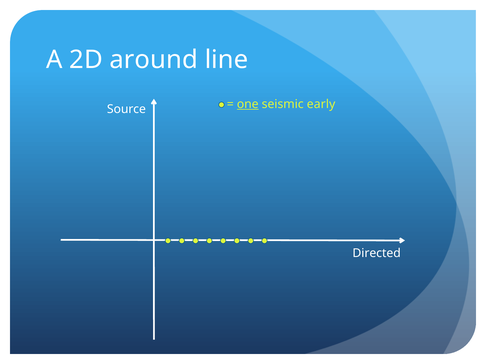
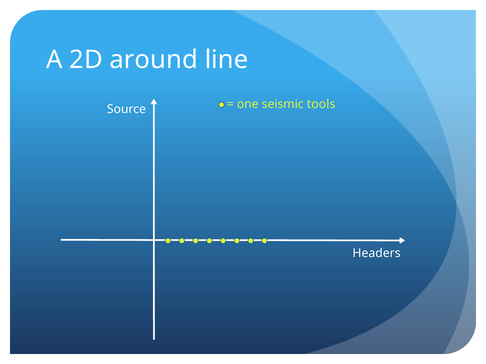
one underline: present -> none (248, 104)
early: early -> tools (321, 104)
Directed: Directed -> Headers (377, 254)
